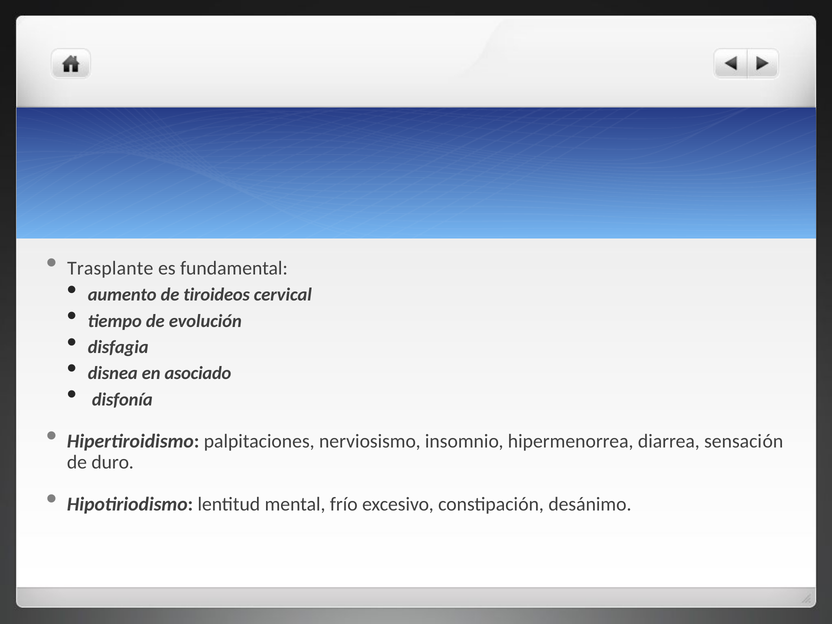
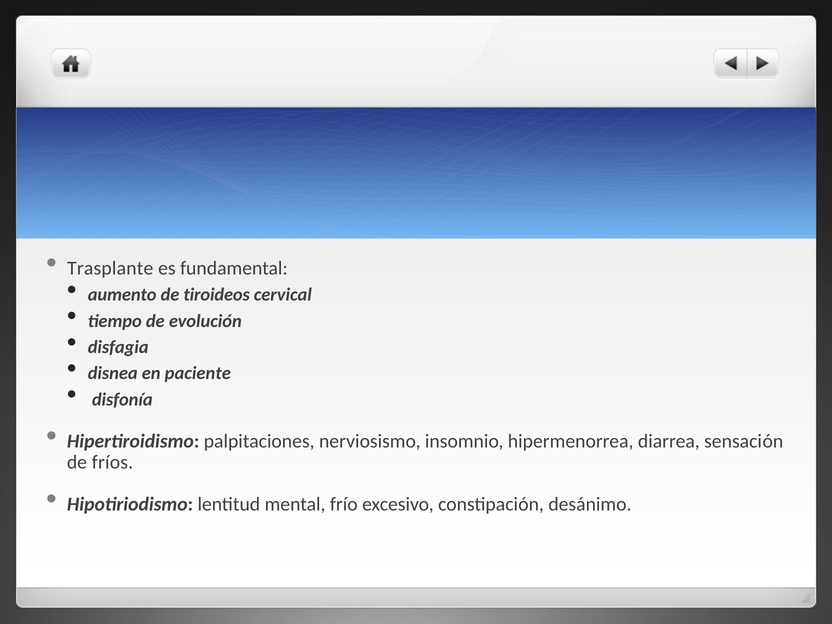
asociado: asociado -> paciente (198, 373)
duro: duro -> fríos (113, 462)
